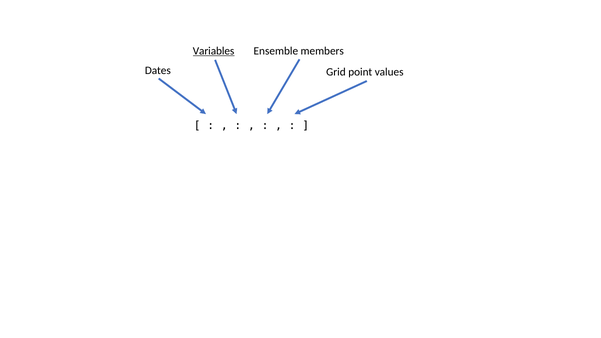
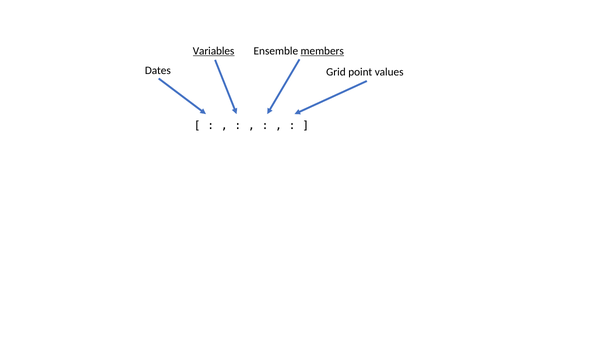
members underline: none -> present (322, 51)
